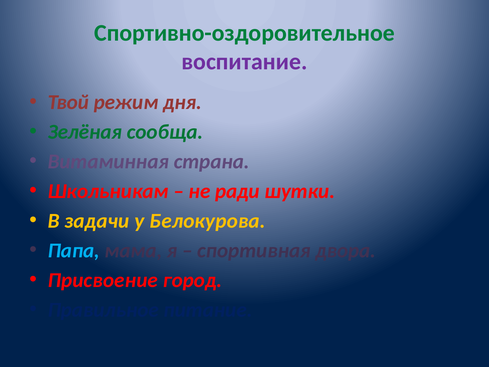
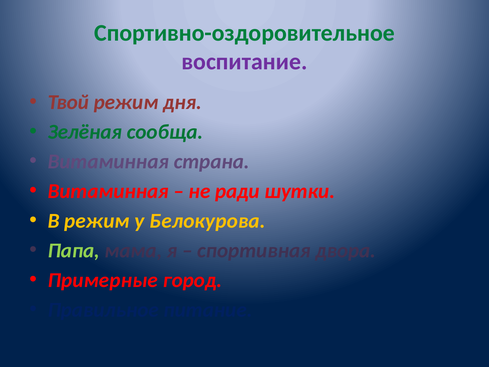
Школьникам: Школьникам -> Витаминная (108, 191)
В задачи: задачи -> режим (97, 221)
Папа colour: light blue -> light green (74, 250)
Присвоение: Присвоение -> Примерные (103, 280)
